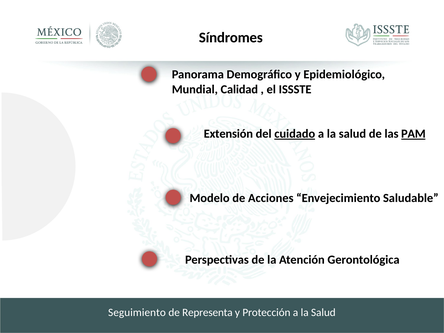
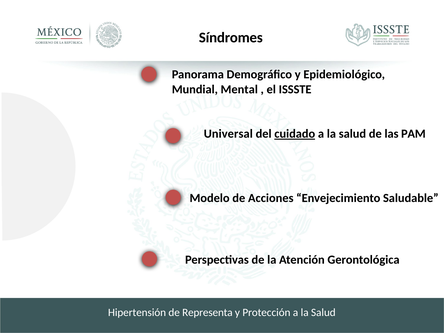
Calidad: Calidad -> Mental (239, 89)
Extensión: Extensión -> Universal (228, 134)
PAM underline: present -> none (413, 134)
Seguimiento: Seguimiento -> Hipertensión (137, 312)
